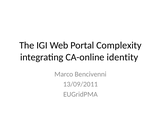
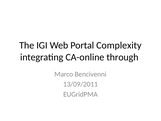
identity: identity -> through (123, 57)
